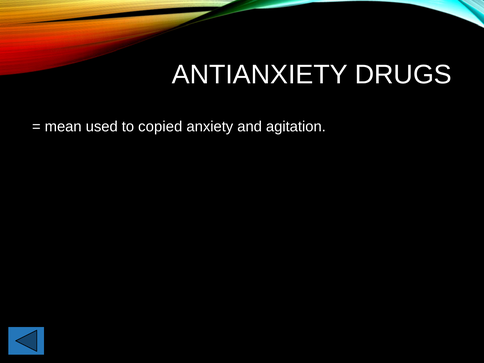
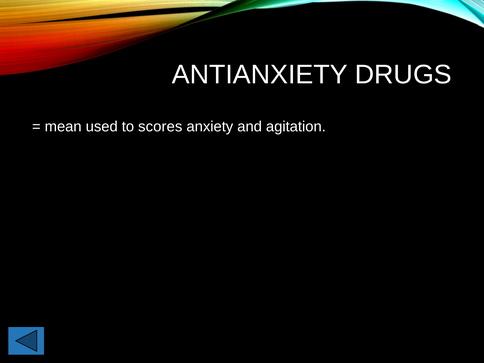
copied: copied -> scores (160, 126)
